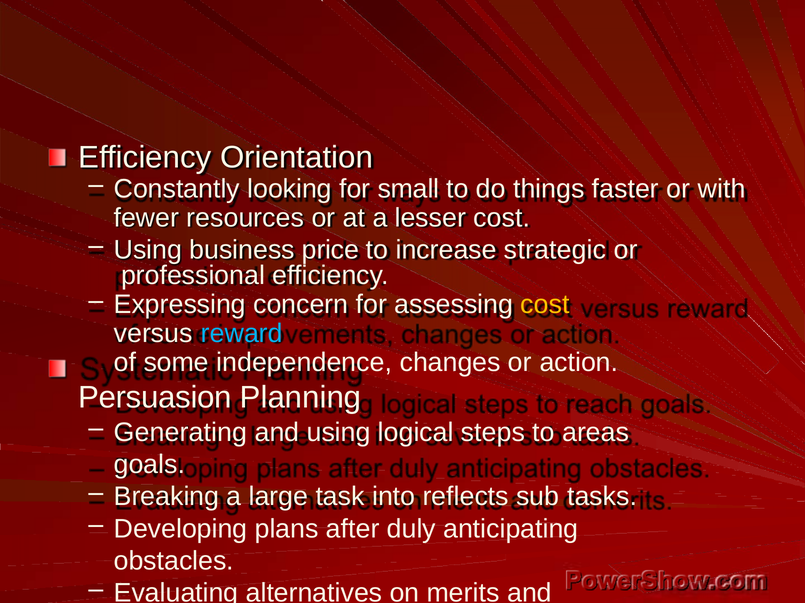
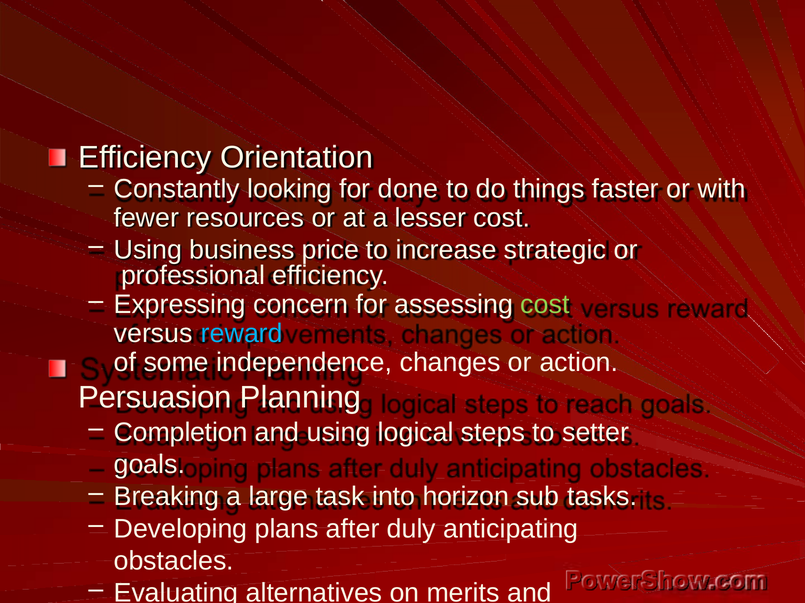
small: small -> done (408, 189)
cost colour: yellow -> light green (545, 305)
Generating: Generating -> Completion (181, 433)
areas: areas -> setter (596, 433)
reflects: reflects -> horizon (466, 497)
